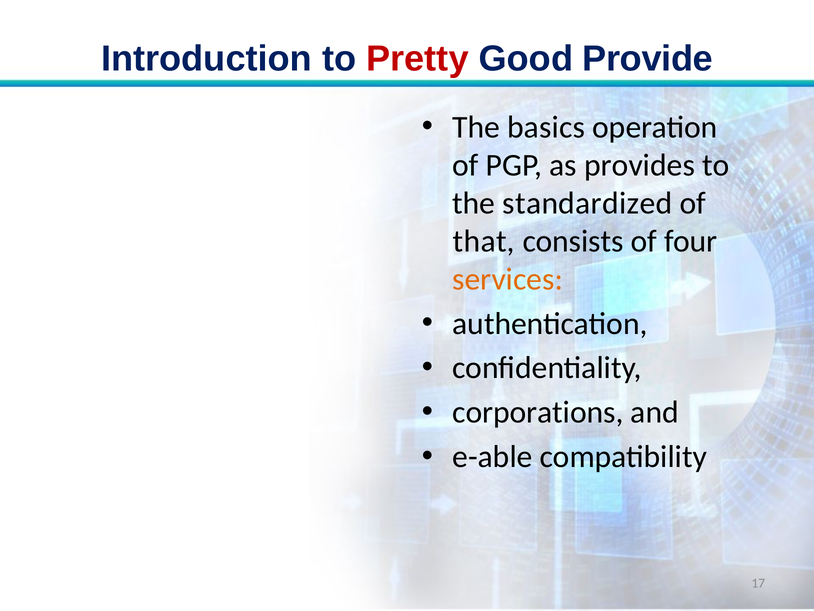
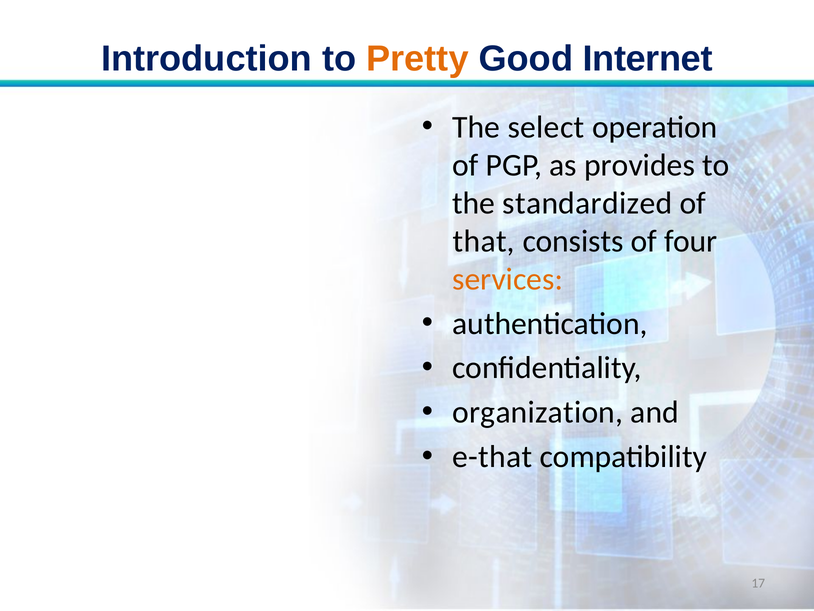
Pretty colour: red -> orange (417, 59)
Provide: Provide -> Internet (648, 59)
basics: basics -> select (546, 127)
corporations: corporations -> organization (538, 412)
e-able: e-able -> e-that (492, 456)
